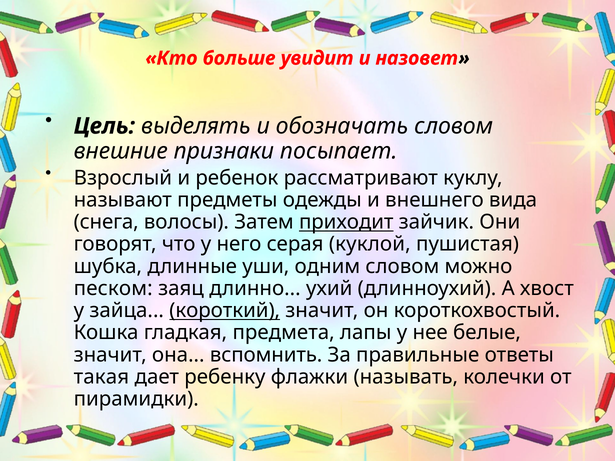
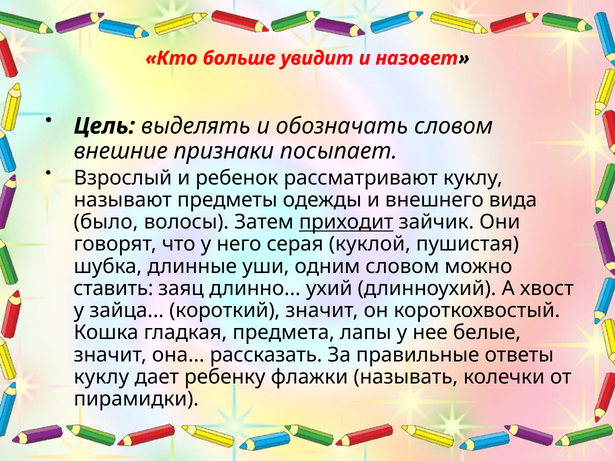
снега: снега -> было (106, 222)
песком: песком -> ставить (113, 289)
короткий underline: present -> none (225, 311)
вспомнить: вспомнить -> рассказать (266, 355)
такая: такая -> куклу (101, 377)
